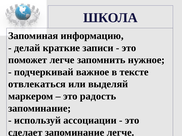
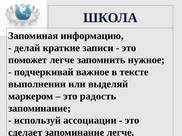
отвлекаться: отвлекаться -> выполнении (37, 84)
